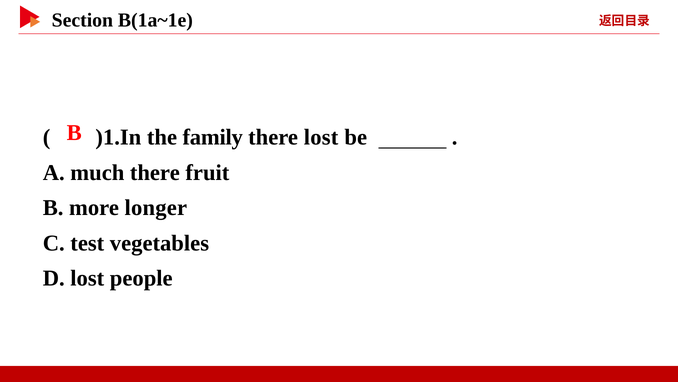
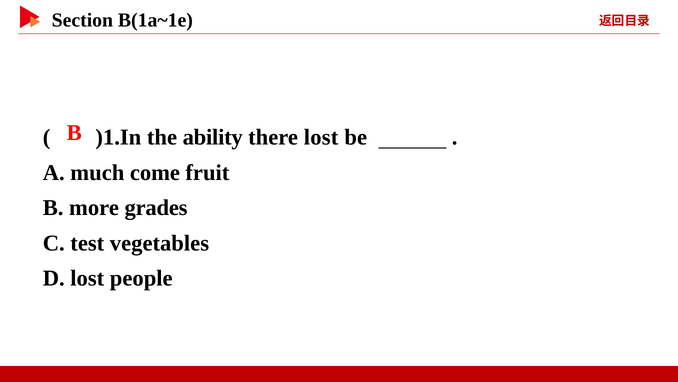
family: family -> ability (213, 137)
much there: there -> come (155, 172)
longer: longer -> grades (156, 208)
